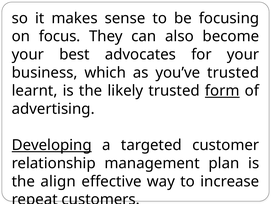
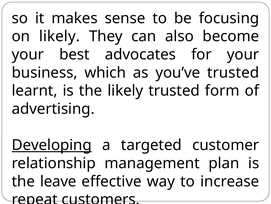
on focus: focus -> likely (59, 36)
form underline: present -> none (222, 90)
align: align -> leave (58, 181)
